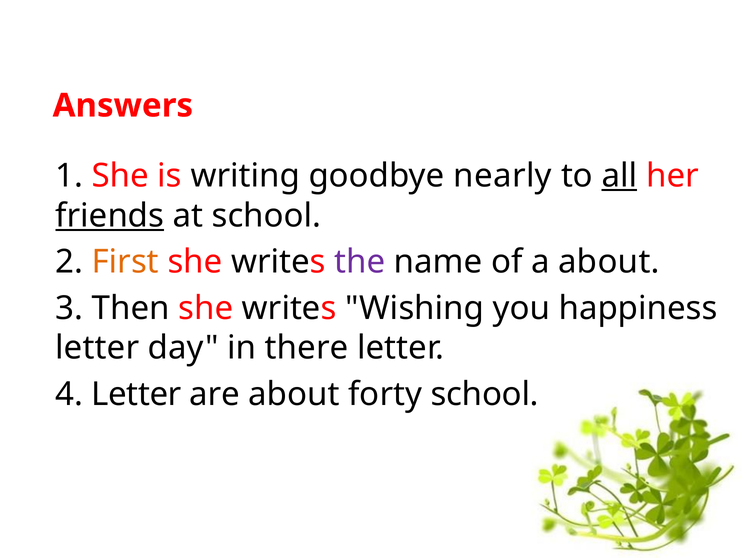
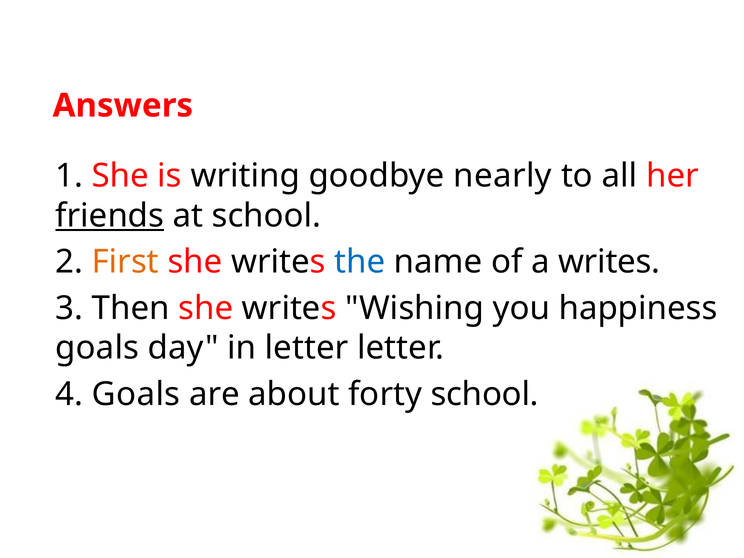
all underline: present -> none (619, 176)
the colour: purple -> blue (360, 262)
a about: about -> writes (609, 262)
letter: letter -> goals (97, 348)
in there: there -> letter (307, 348)
4 Letter: Letter -> Goals (136, 394)
